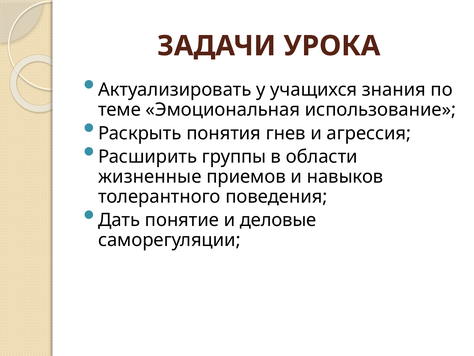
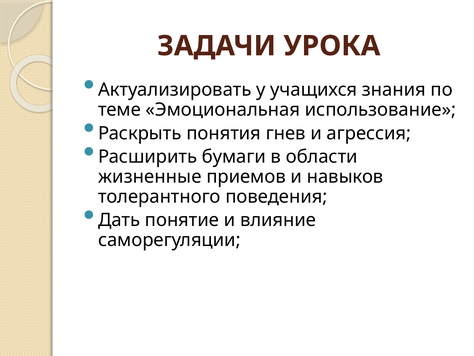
группы: группы -> бумаги (234, 157)
деловые: деловые -> влияние (278, 220)
